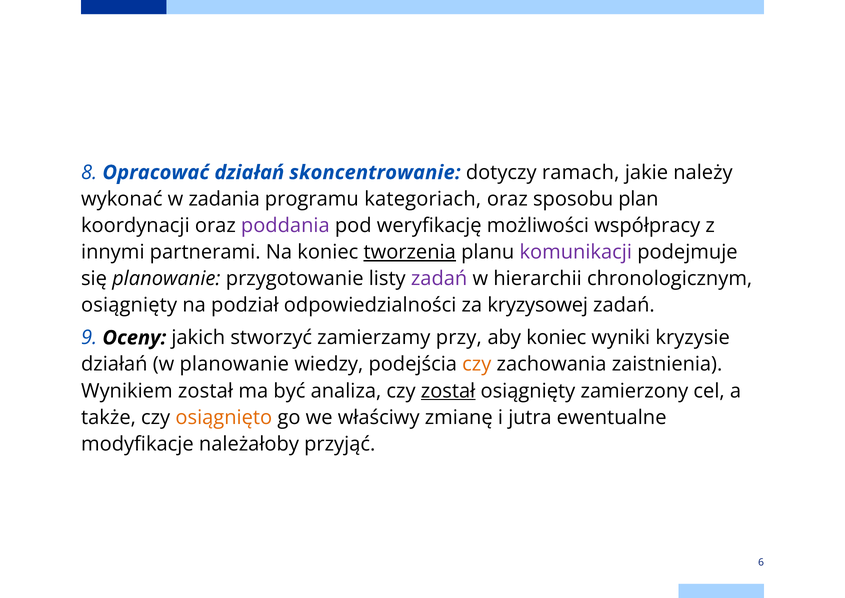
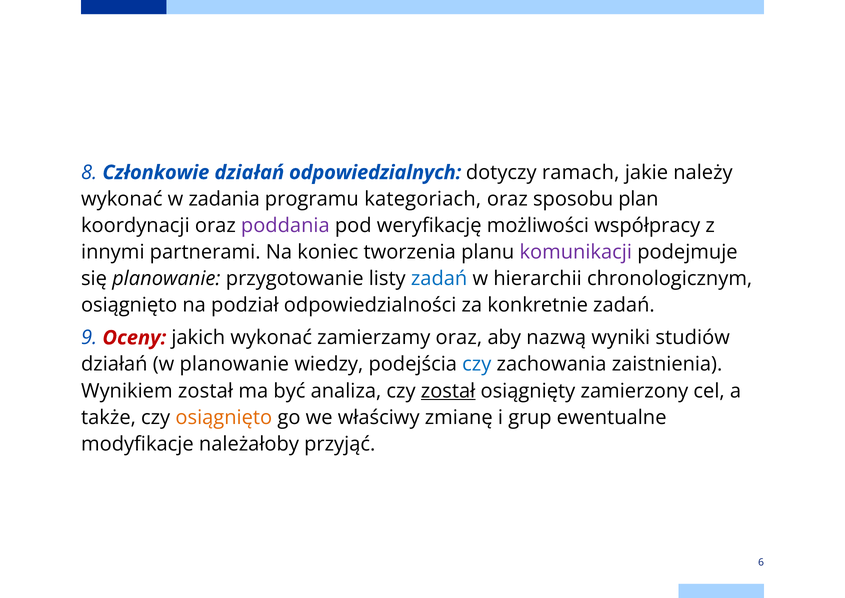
Opracować: Opracować -> Członkowie (156, 172)
skoncentrowanie: skoncentrowanie -> odpowiedzialnych (375, 172)
tworzenia underline: present -> none (410, 252)
zadań colour: purple -> blue (439, 278)
osiągnięty: osiągnięty -> osiągnięto (129, 305)
kryzysowej: kryzysowej -> konkretnie (538, 305)
Oceny colour: black -> red (134, 337)
jakich stworzyć: stworzyć -> wykonać (271, 337)
zamierzamy przy: przy -> oraz (459, 337)
aby koniec: koniec -> nazwą (556, 337)
kryzysie: kryzysie -> studiów (693, 337)
czy colour: orange -> blue (477, 364)
jutra: jutra -> grup (530, 417)
